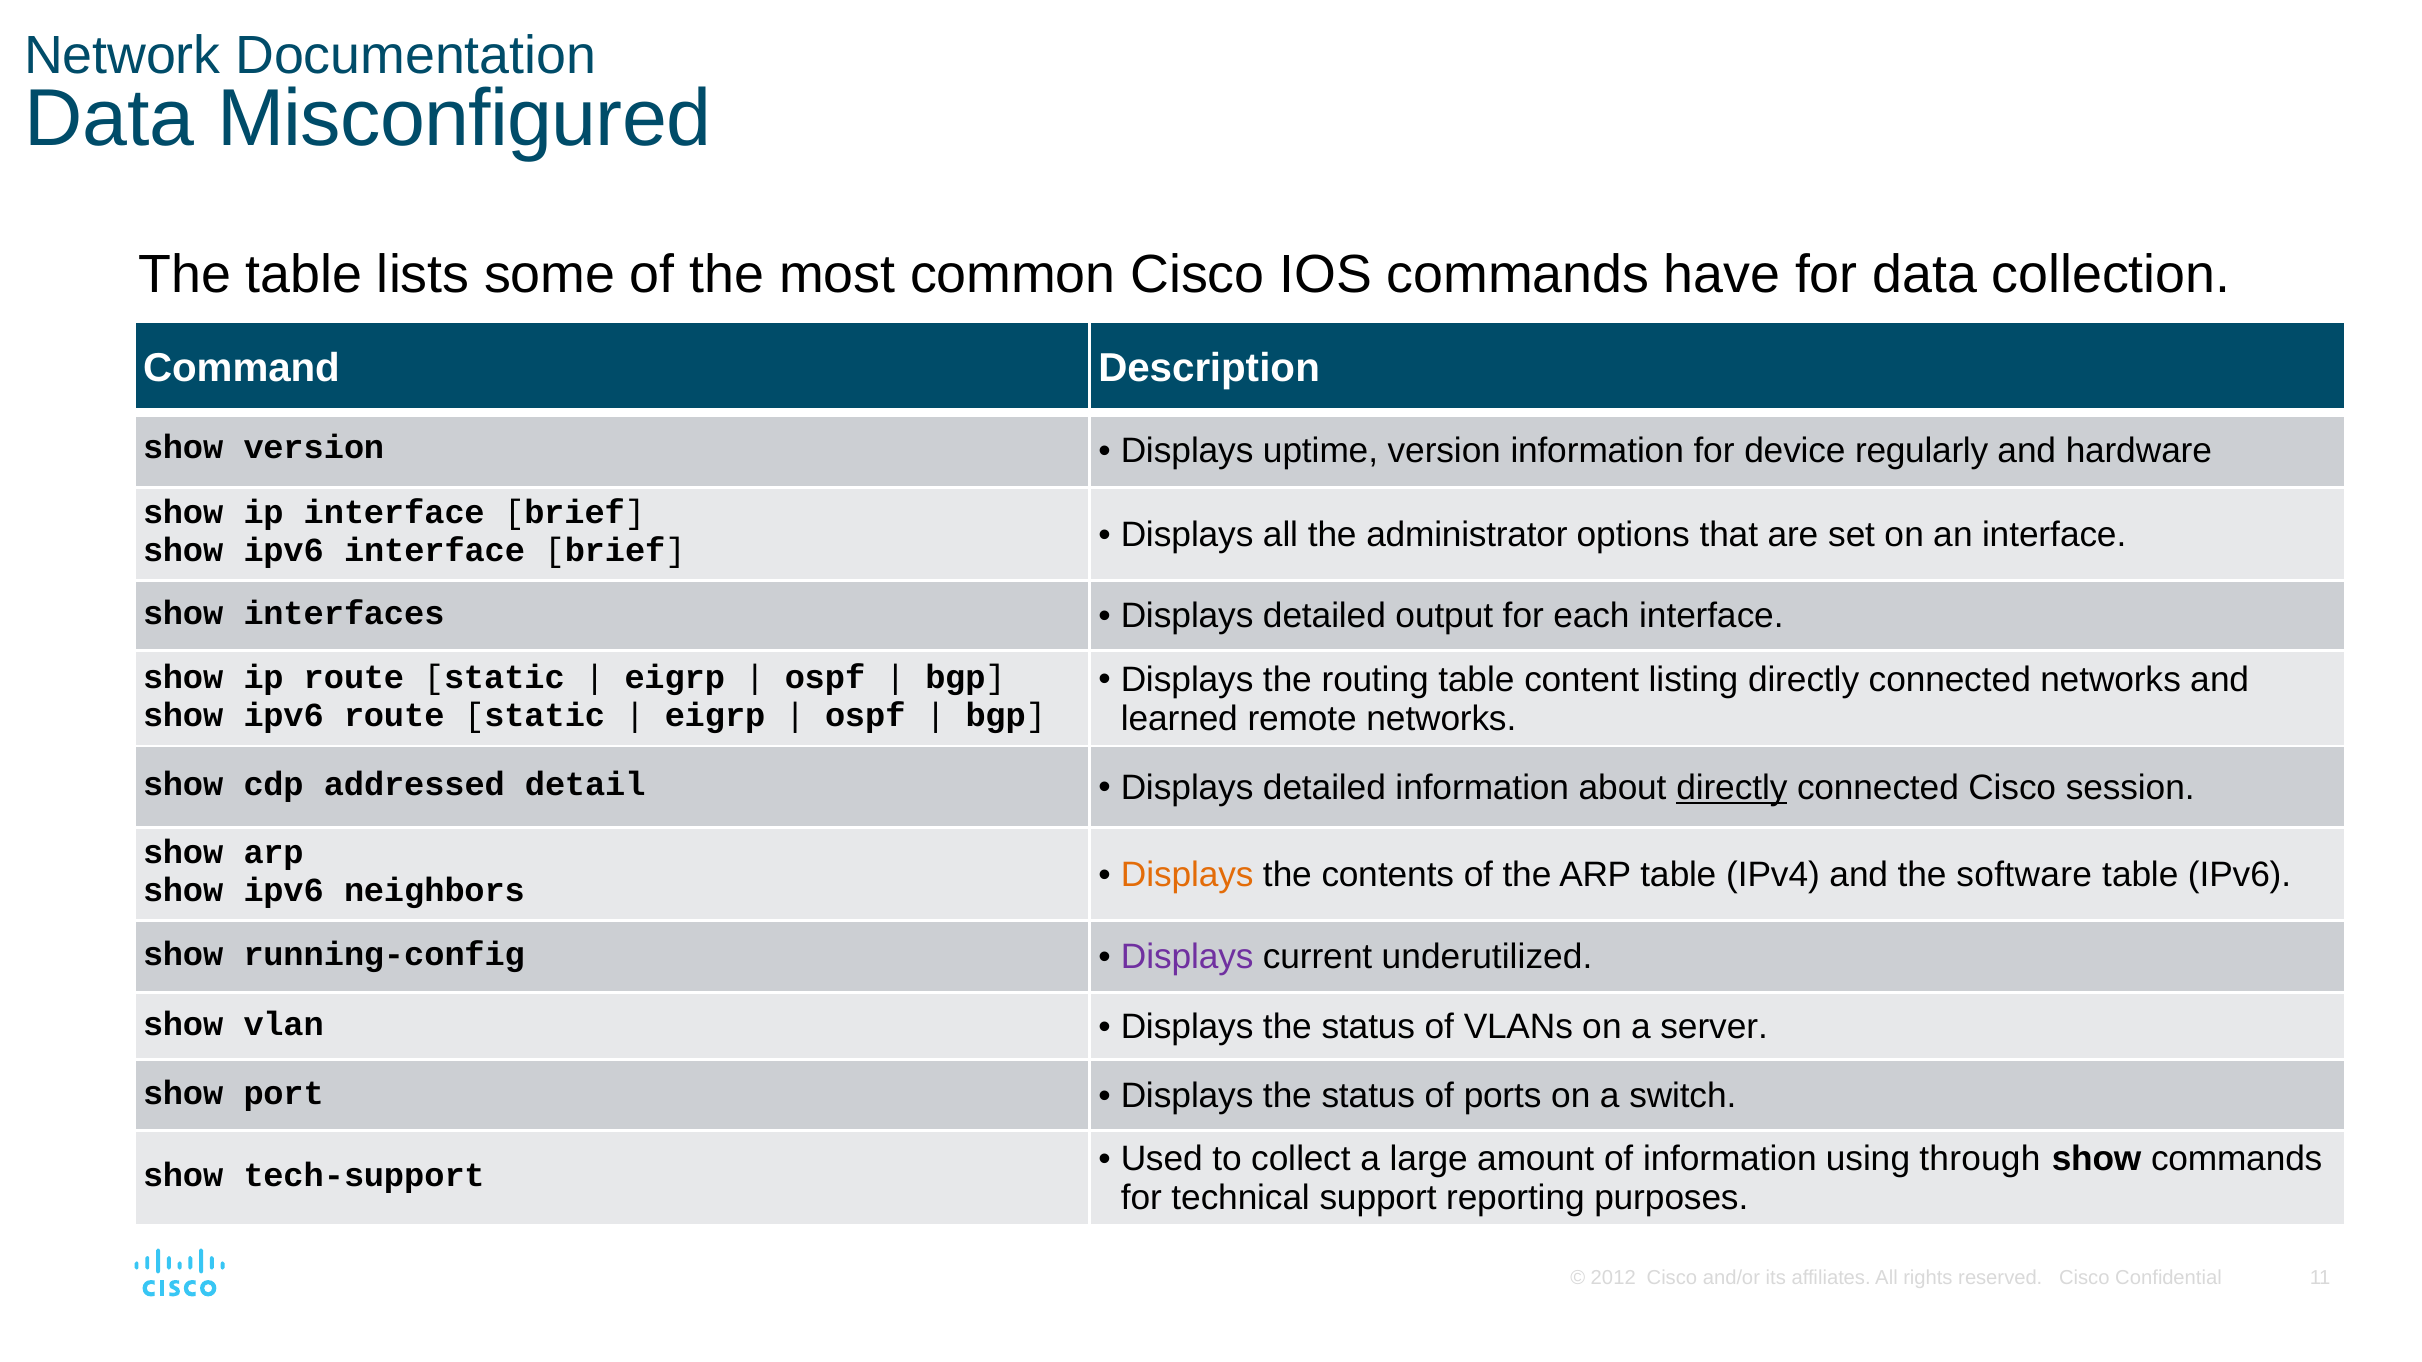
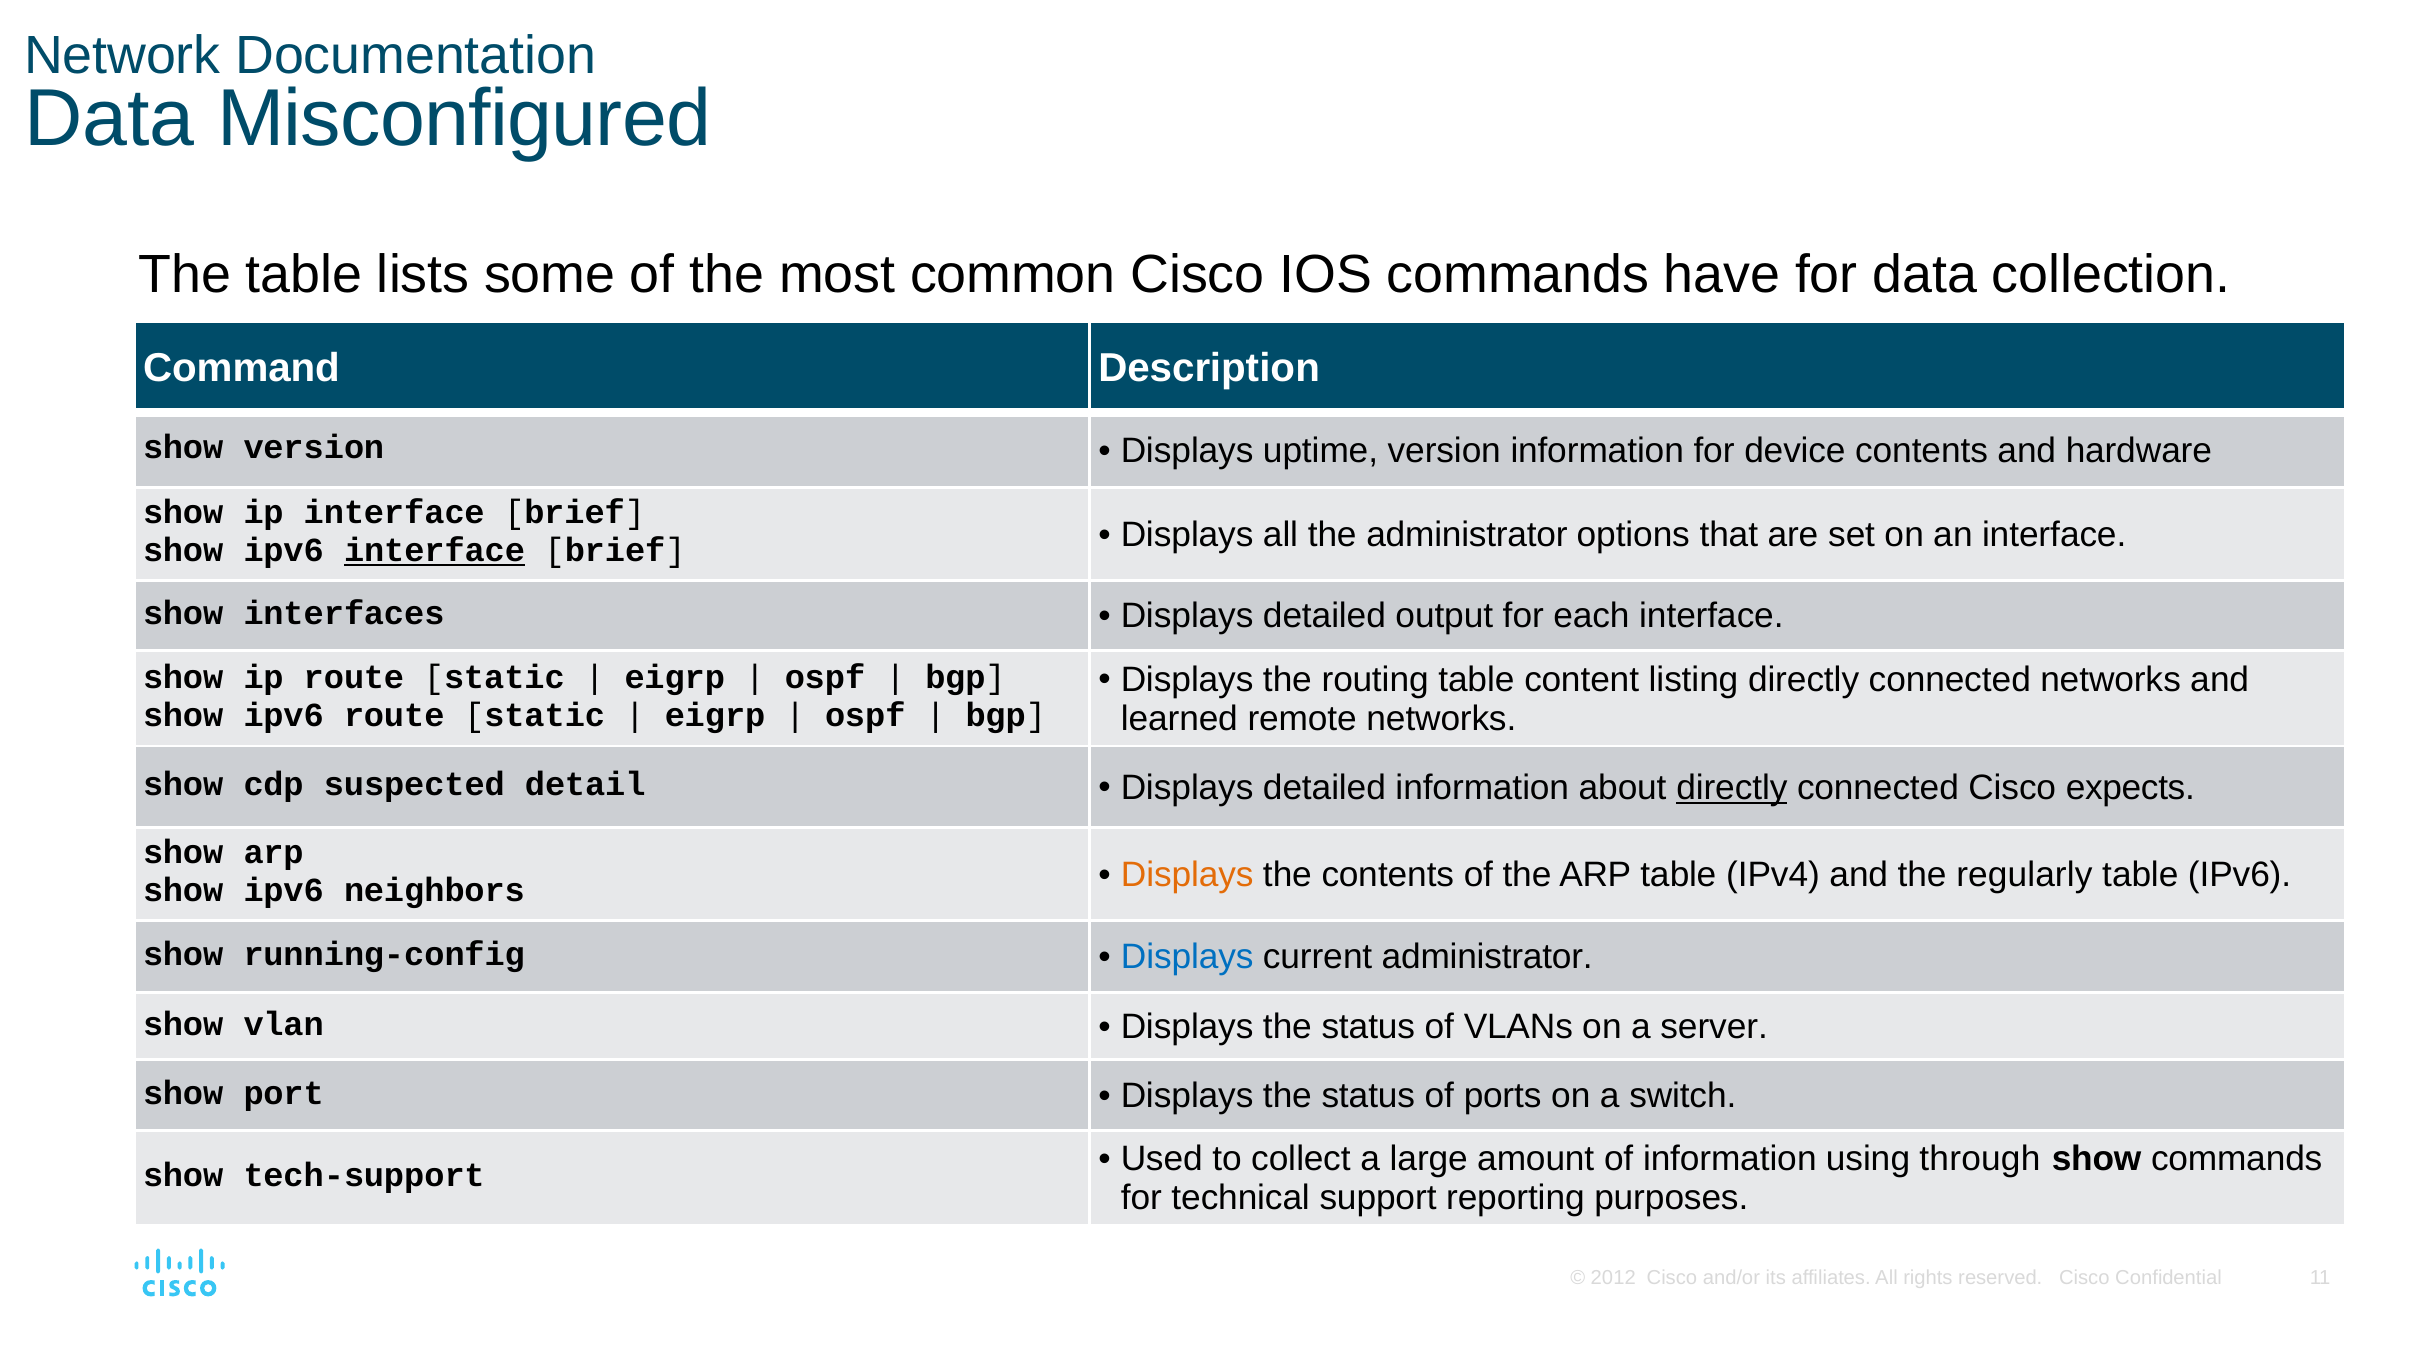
device regularly: regularly -> contents (1922, 451)
interface underline: none -> present (435, 551)
addressed: addressed -> suspected (414, 785)
session: session -> expects (2130, 788)
software: software -> regularly (2024, 875)
Displays colour: purple -> blue (1187, 958)
current underutilized: underutilized -> administrator (1487, 958)
